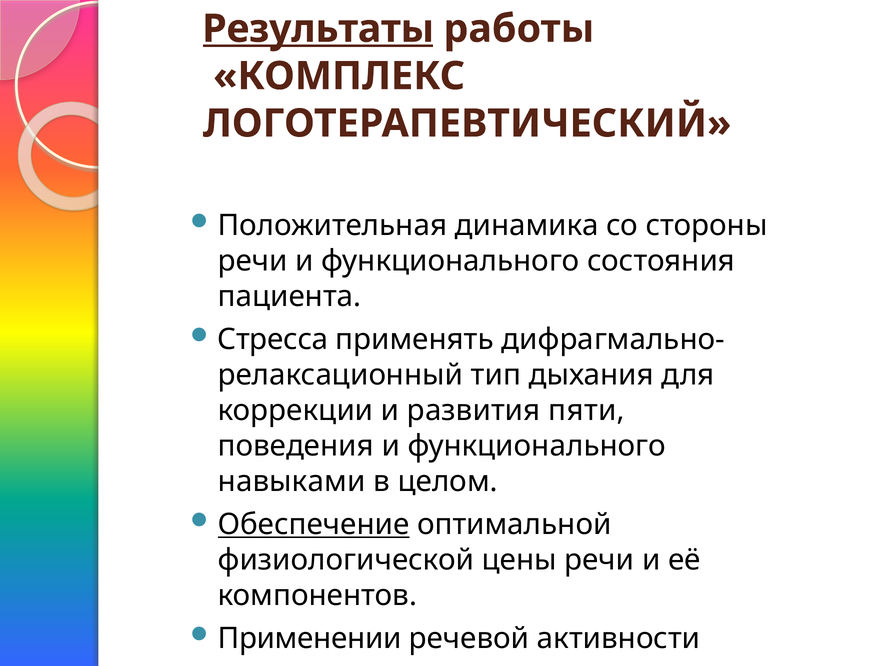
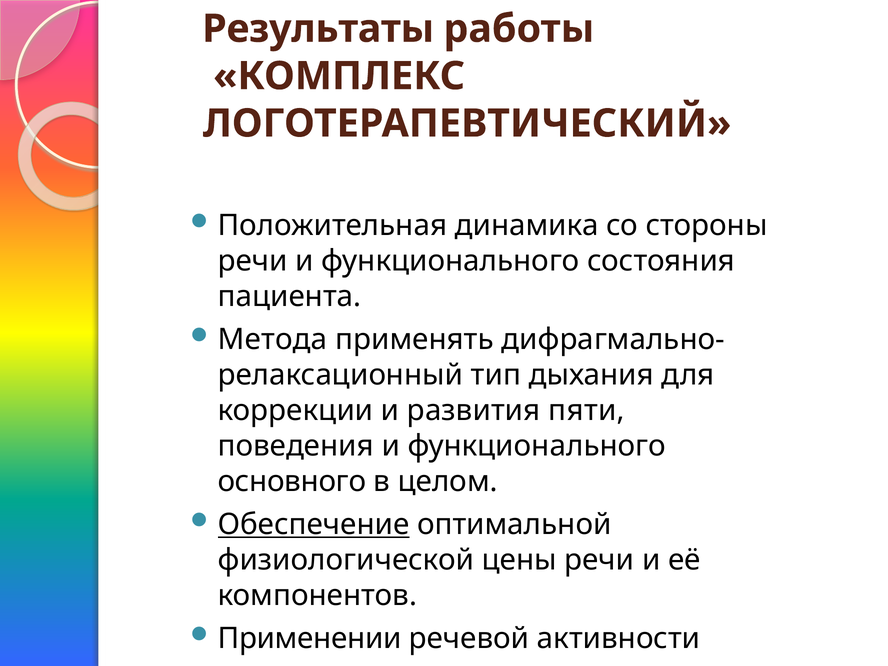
Результаты underline: present -> none (318, 29)
Стресса: Стресса -> Метода (273, 339)
навыками: навыками -> основного (292, 482)
